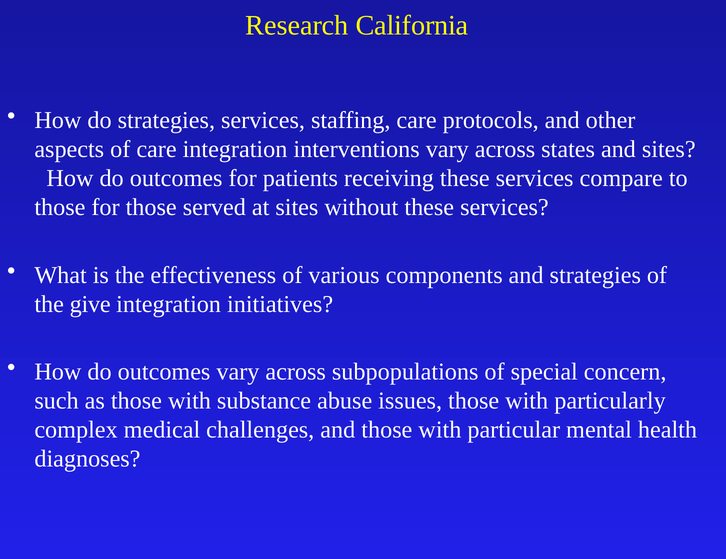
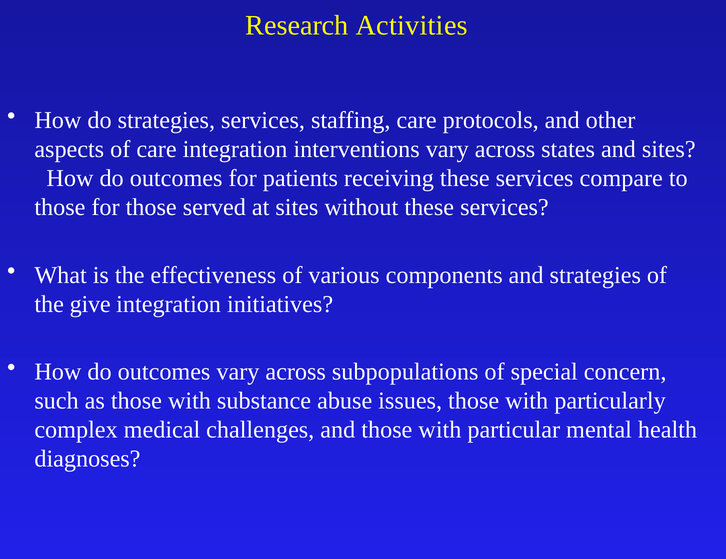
California: California -> Activities (412, 26)
